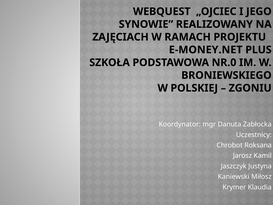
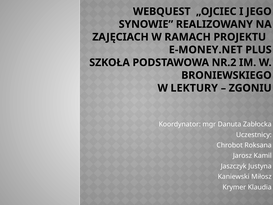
NR.0: NR.0 -> NR.2 (224, 62)
POLSKIEJ: POLSKIEJ -> LEKTURY (194, 88)
